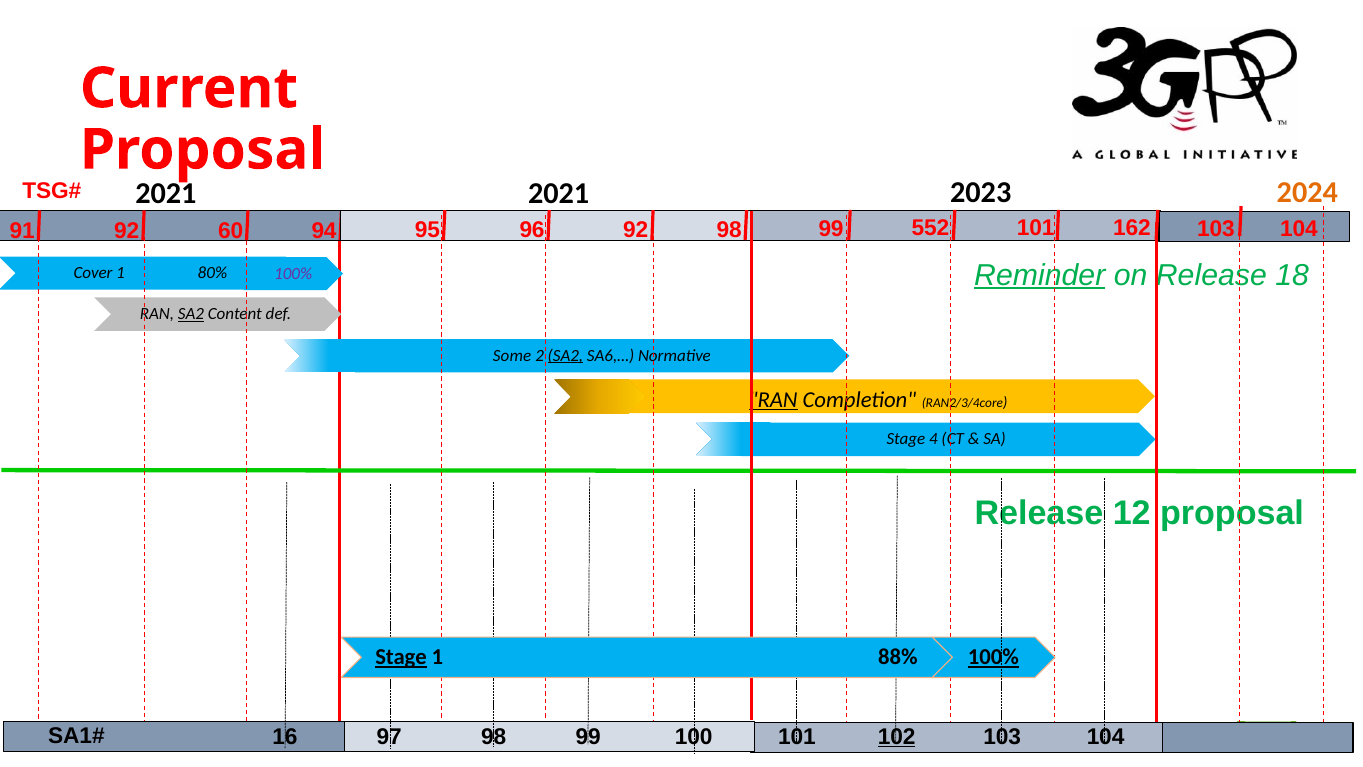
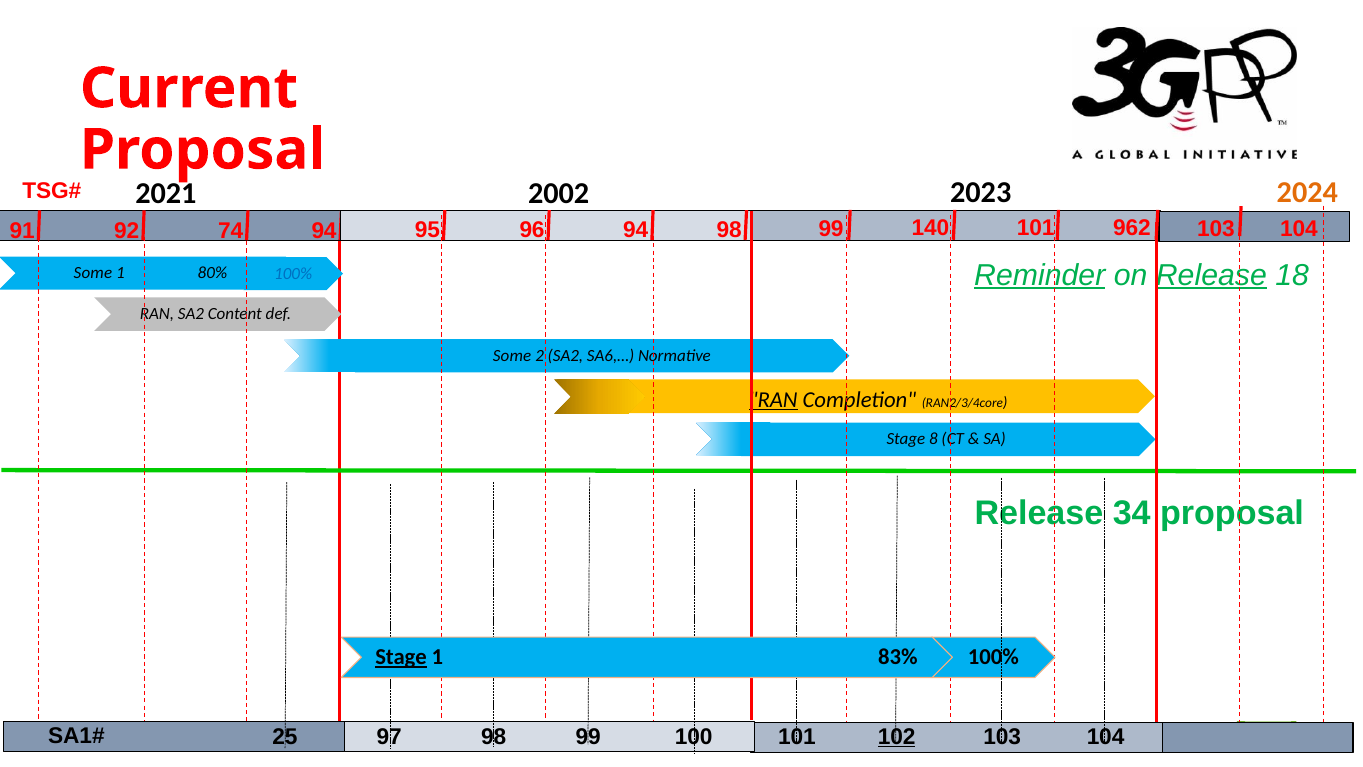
2021: 2021 -> 2002 (559, 194)
552: 552 -> 140 (930, 228)
162: 162 -> 962 (1132, 228)
96 92: 92 -> 94 (636, 230)
60: 60 -> 74 (231, 231)
Release underline: none -> present (1211, 275)
Cover: Cover -> Some (93, 273)
100% colour: purple -> blue (293, 273)
SA2 underline: present -> none (191, 314)
SA2 underline: present -> none (565, 356)
4: 4 -> 8 (933, 439)
12: 12 -> 34 (1132, 513)
88%: 88% -> 83% (898, 657)
100% underline: present -> none (993, 657)
16: 16 -> 25 (285, 737)
